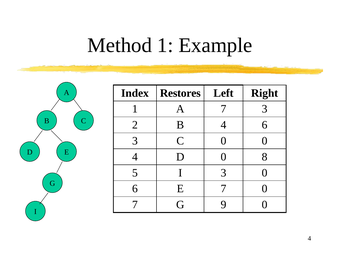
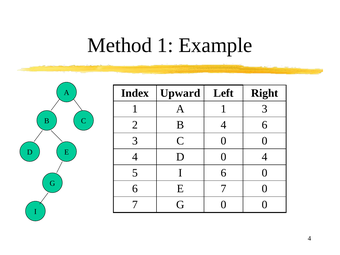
Restores: Restores -> Upward (180, 93)
A 7: 7 -> 1 (223, 109)
D 0 8: 8 -> 4 (265, 157)
I 3: 3 -> 6 (223, 173)
G 9: 9 -> 0 (223, 205)
